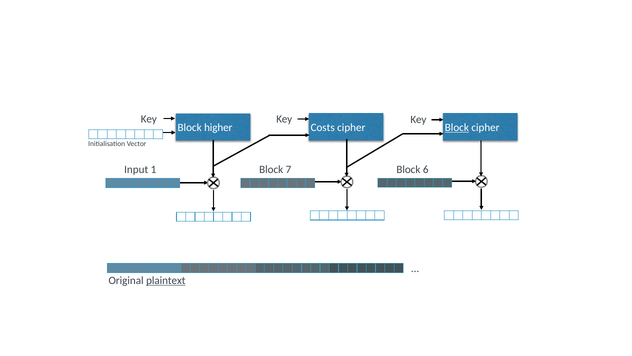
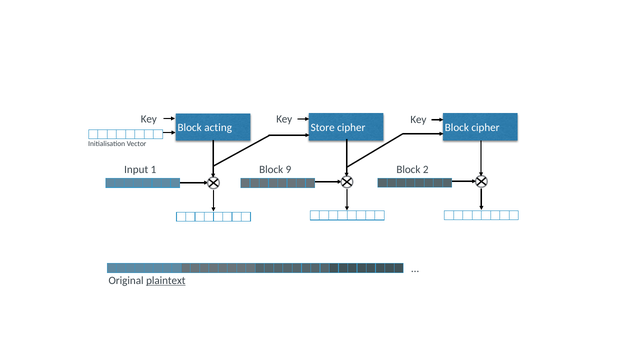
Costs: Costs -> Store (323, 127)
Block underline: present -> none (457, 127)
higher: higher -> acting (218, 127)
7: 7 -> 9 (289, 169)
6: 6 -> 2 (426, 169)
